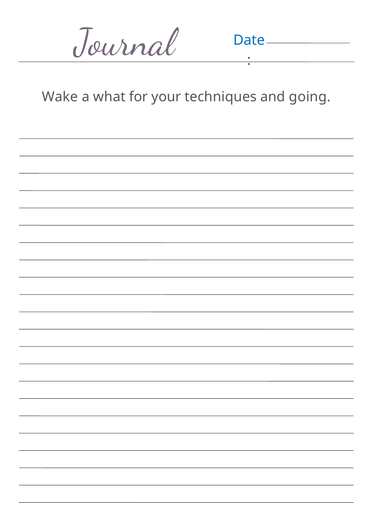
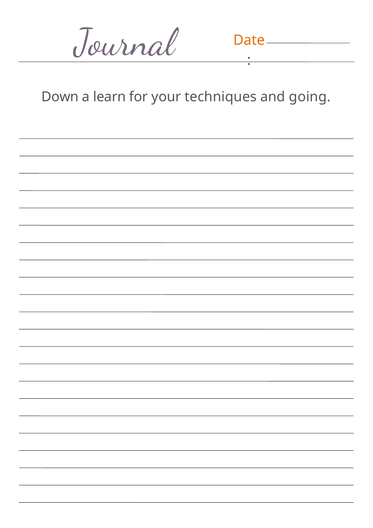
Date colour: blue -> orange (249, 40)
Wake: Wake -> Down (60, 97)
what: what -> learn (110, 97)
